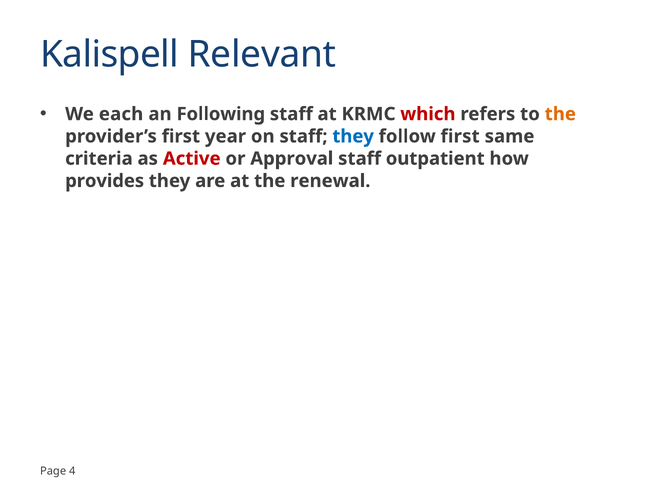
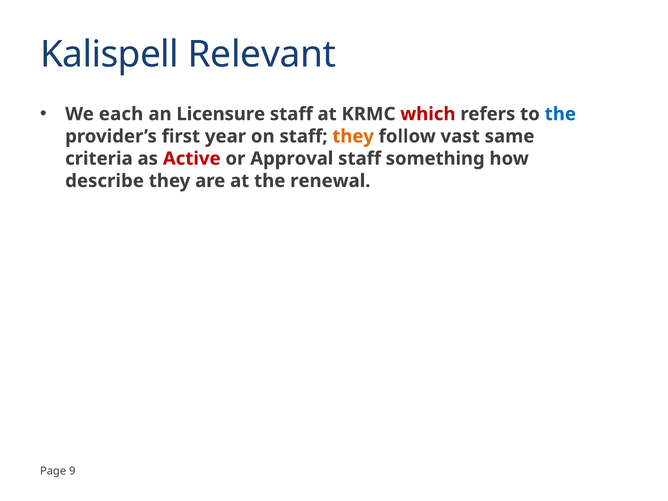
Following: Following -> Licensure (221, 114)
the colour: orange -> blue (560, 114)
they colour: blue -> orange (353, 136)
follow first: first -> vast (460, 136)
outpatient: outpatient -> something (435, 159)
provides: provides -> describe (105, 181)
4: 4 -> 9 (72, 471)
